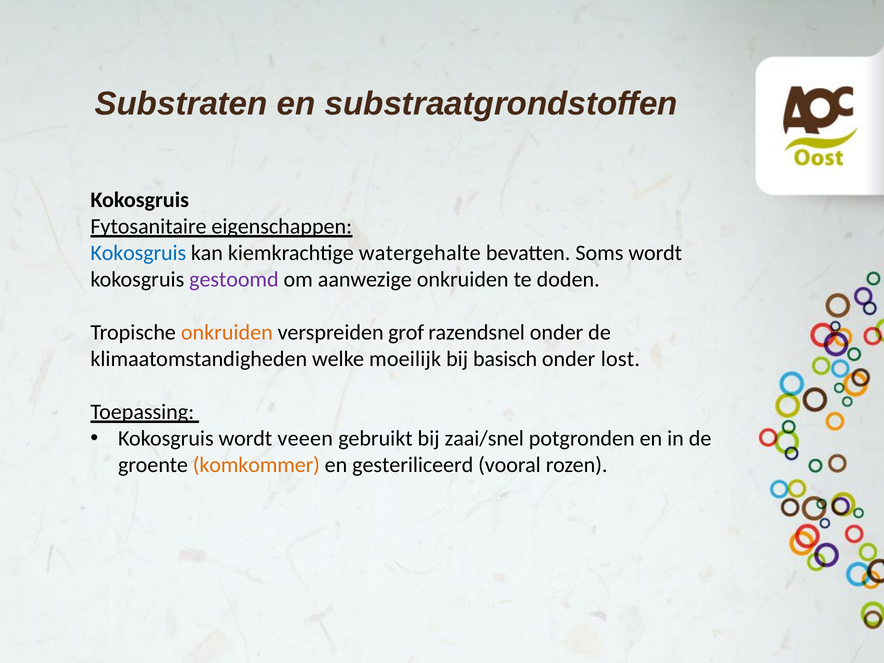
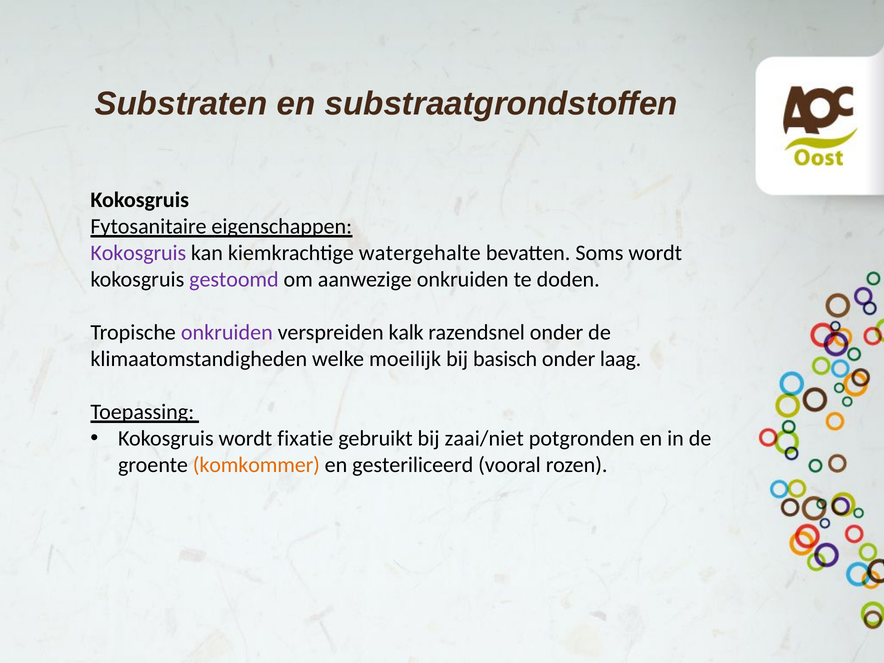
Kokosgruis colour: blue -> purple (138, 253)
onkruiden colour: orange -> purple (227, 333)
grof: grof -> kalk (406, 333)
lost: lost -> laag (621, 359)
veeen: veeen -> fixatie (305, 439)
zaai/snel: zaai/snel -> zaai/niet (484, 439)
